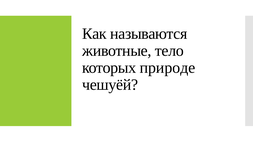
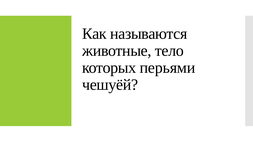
природе: природе -> перьями (167, 68)
